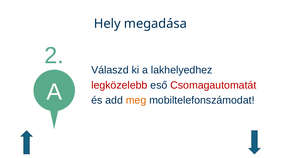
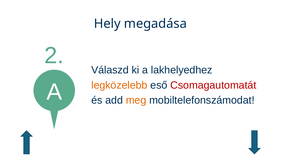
legközelebb colour: red -> orange (119, 85)
